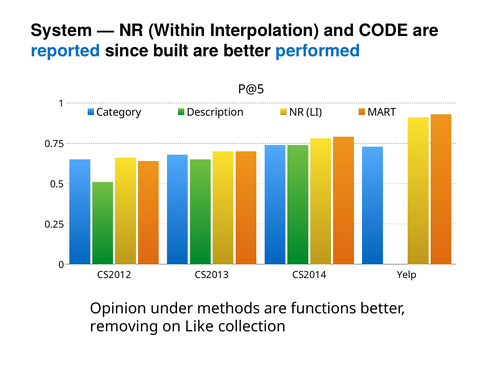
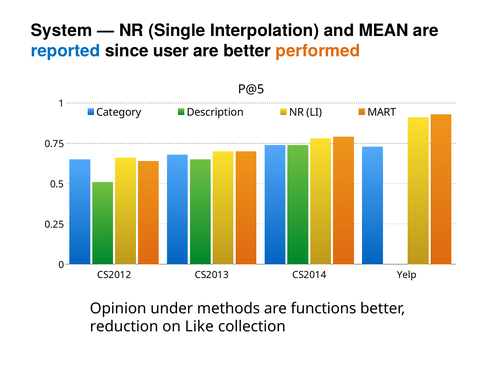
Within: Within -> Single (177, 31)
CODE: CODE -> MEAN (384, 31)
built: built -> user (171, 51)
performed colour: blue -> orange (318, 51)
removing: removing -> reduction (124, 327)
